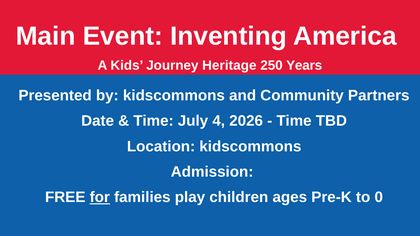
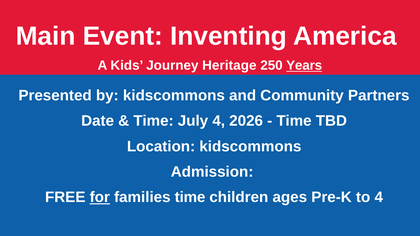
Years underline: none -> present (304, 66)
families play: play -> time (190, 198)
to 0: 0 -> 4 (379, 198)
